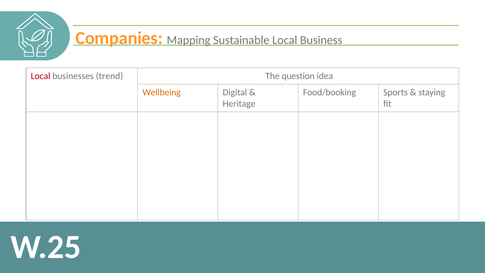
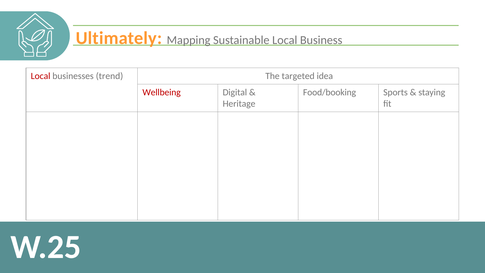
Companies: Companies -> Ultimately (119, 38)
question: question -> targeted (298, 76)
Wellbeing colour: orange -> red (162, 92)
